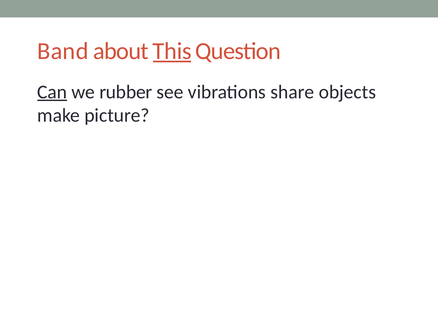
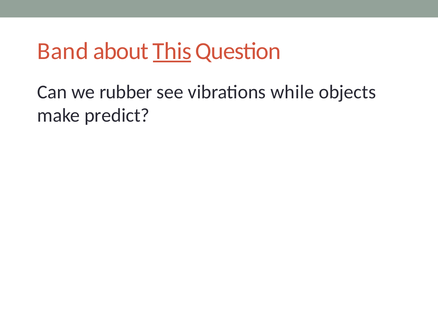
Can underline: present -> none (52, 92)
share: share -> while (292, 92)
picture: picture -> predict (117, 115)
